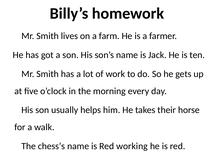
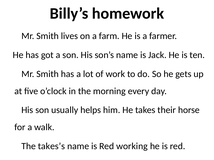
chess’s: chess’s -> takes’s (51, 147)
